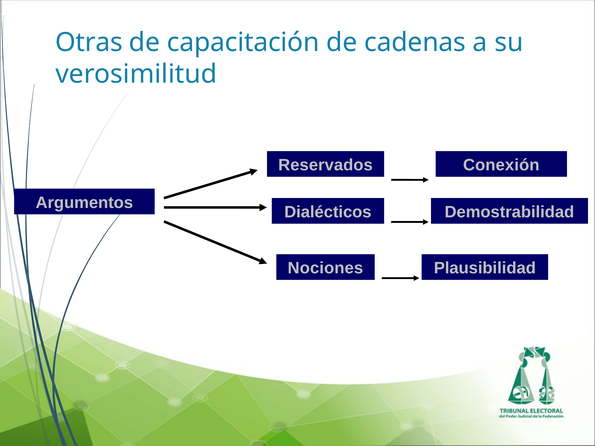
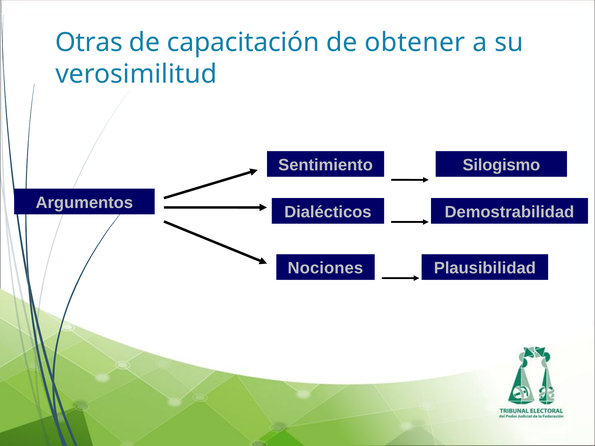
cadenas: cadenas -> obtener (415, 42)
Reservados: Reservados -> Sentimiento (326, 165)
Conexión: Conexión -> Silogismo (501, 165)
